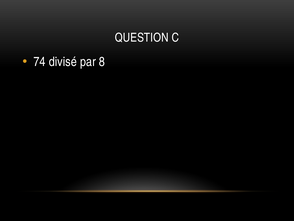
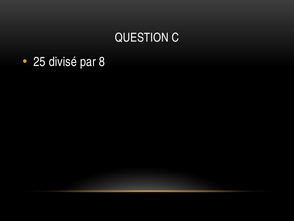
74: 74 -> 25 (40, 62)
